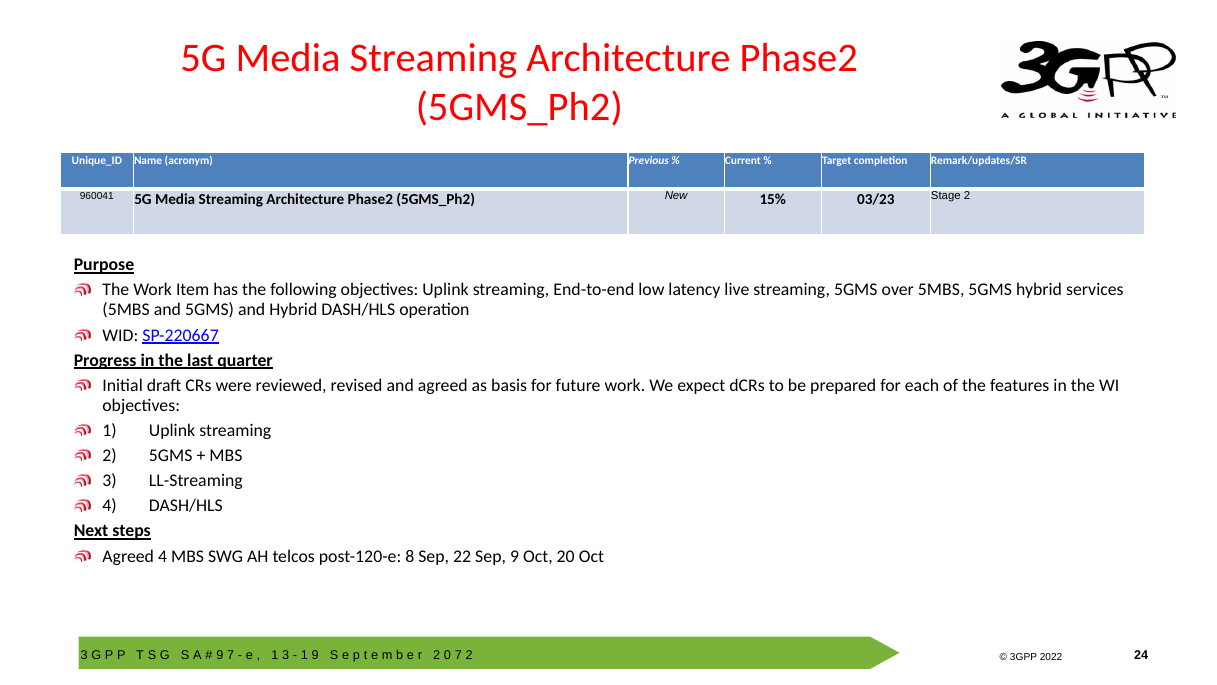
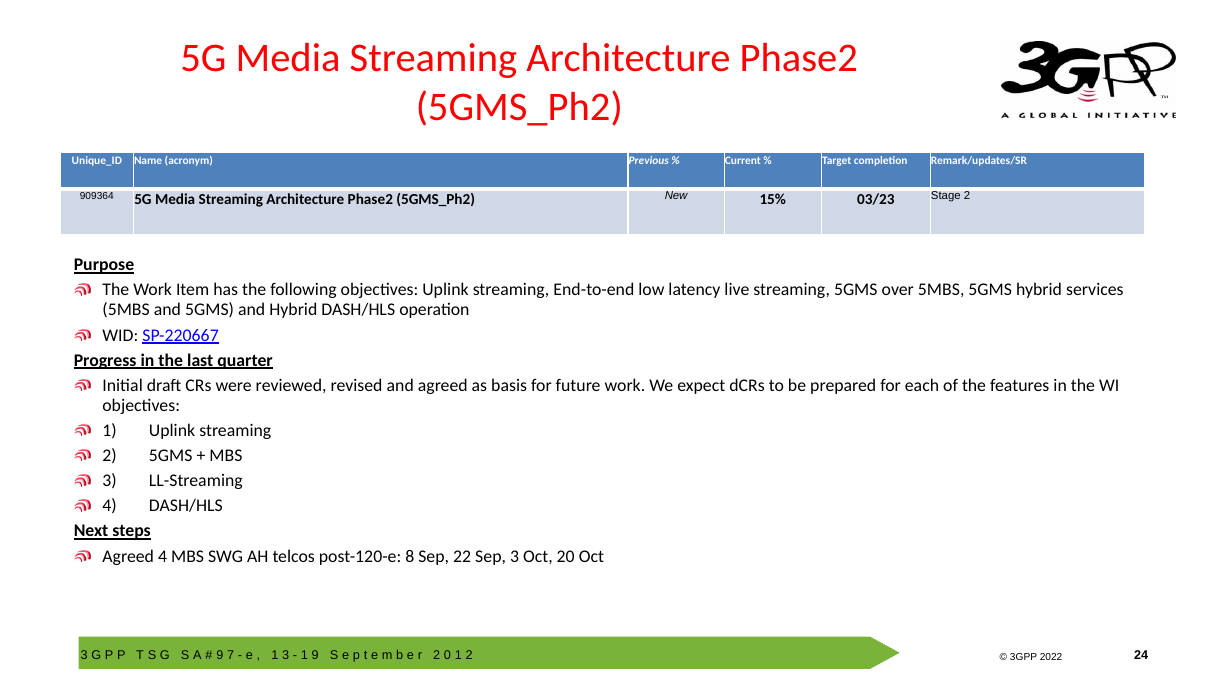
960041: 960041 -> 909364 (97, 196)
Sep 9: 9 -> 3 (515, 556)
7: 7 -> 1 (458, 655)
